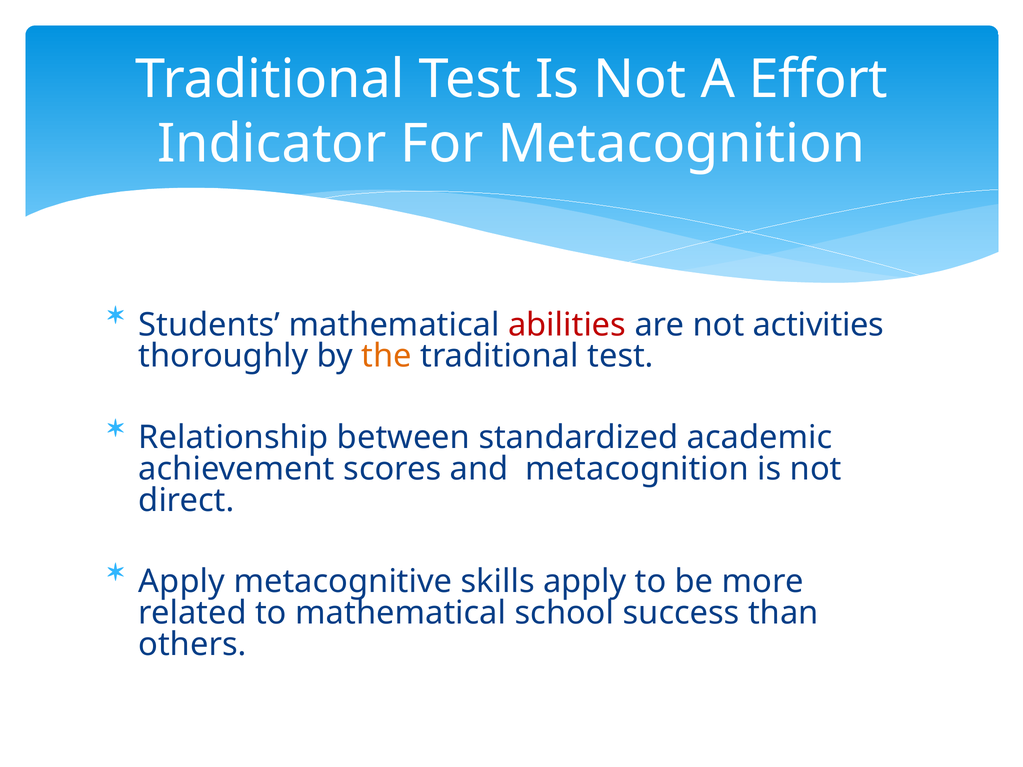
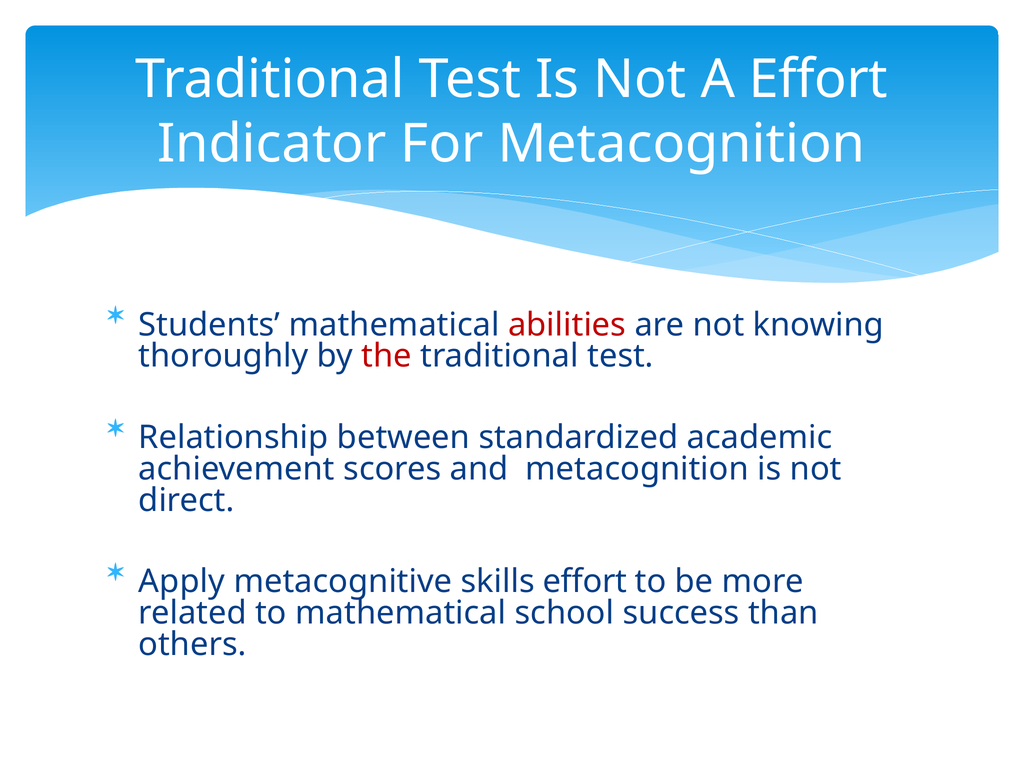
activities: activities -> knowing (818, 325)
the colour: orange -> red (387, 356)
skills apply: apply -> effort (585, 582)
